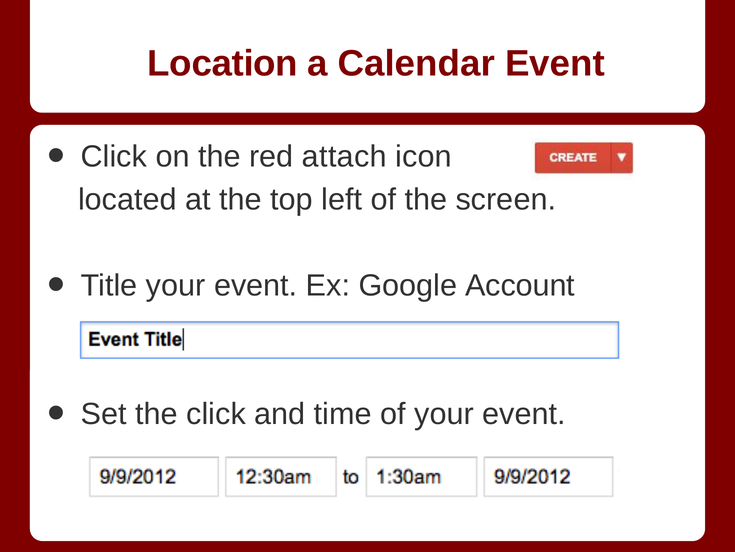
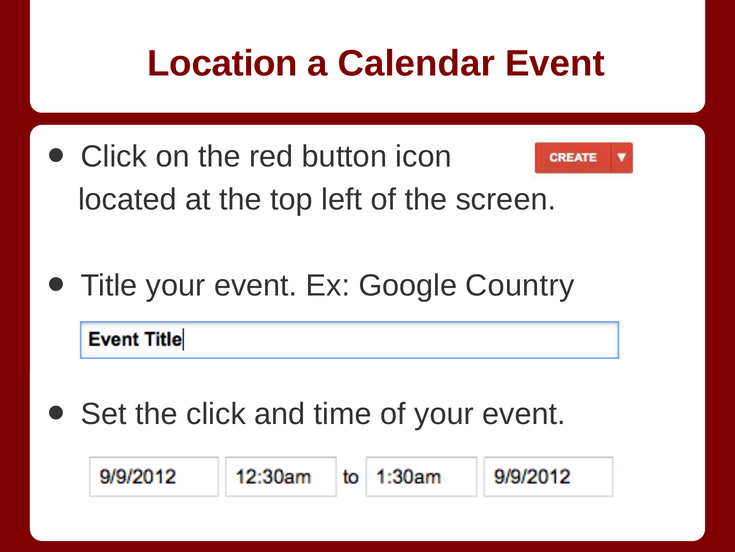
attach: attach -> button (344, 156)
Account: Account -> Country (520, 285)
